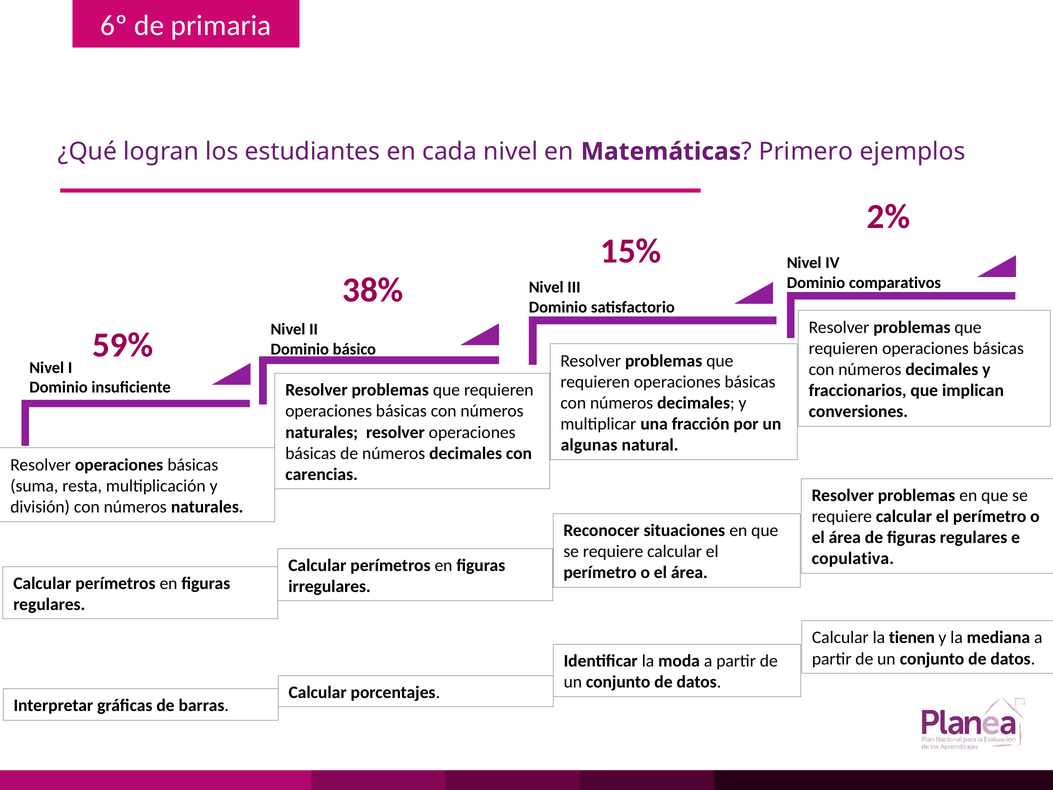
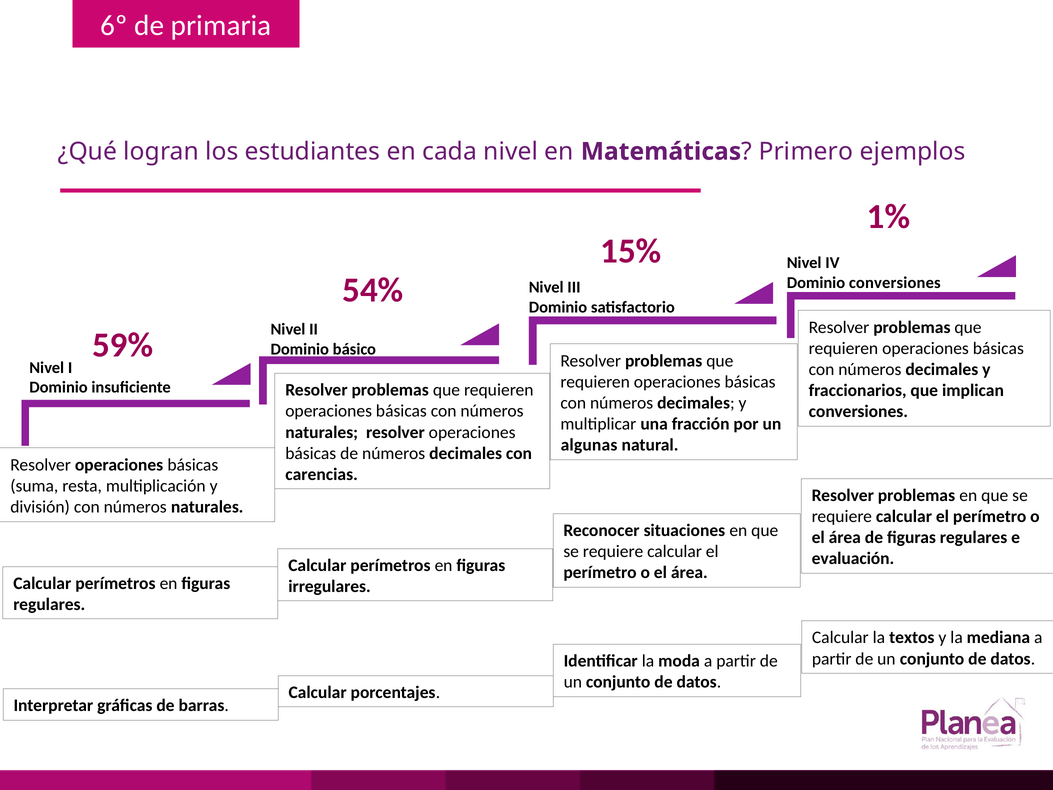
2%: 2% -> 1% (888, 217)
Dominio comparativos: comparativos -> conversiones (895, 282)
38%: 38% -> 54% (373, 290)
copulativa: copulativa -> evaluación (853, 559)
tienen: tienen -> textos (912, 637)
